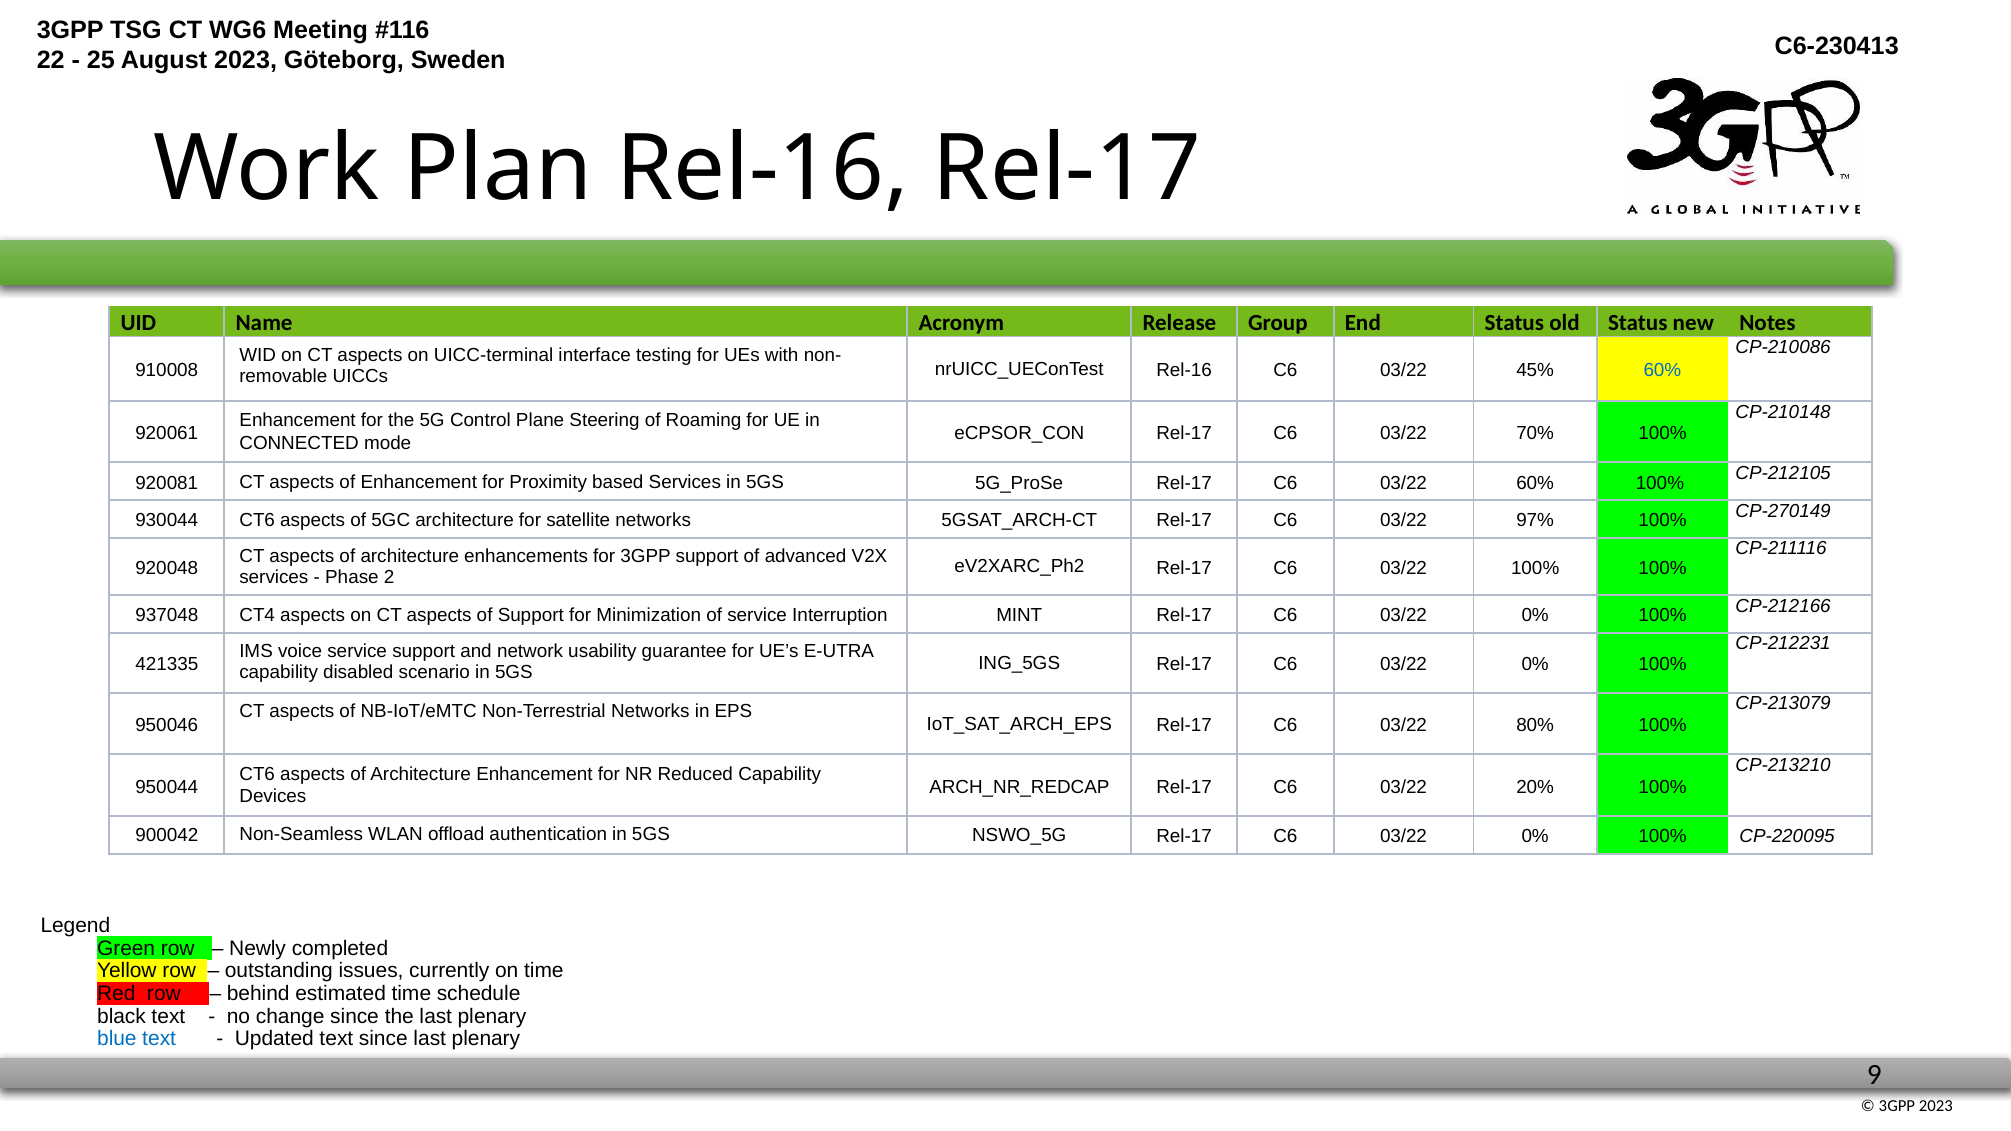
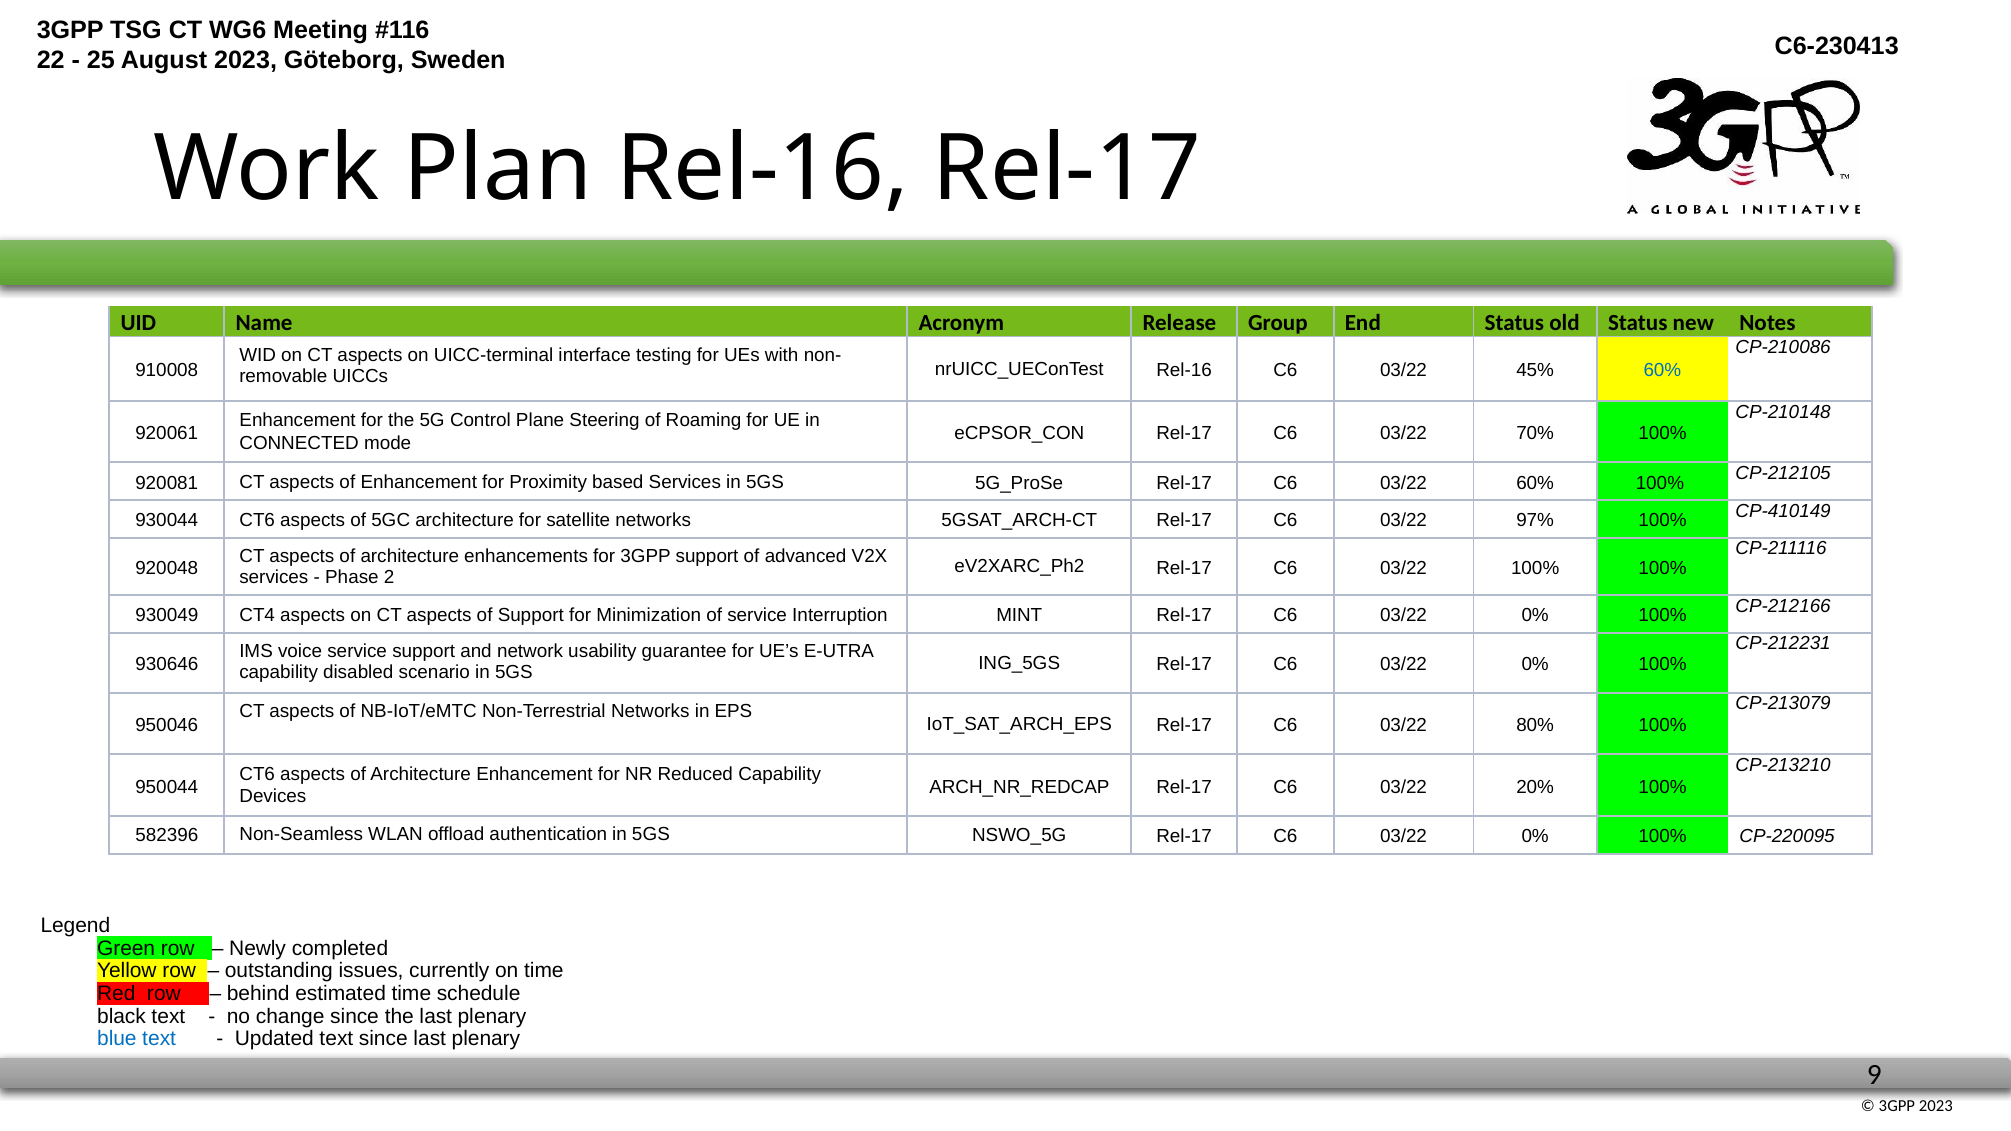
CP-270149: CP-270149 -> CP-410149 (1783, 511)
937048: 937048 -> 930049 (167, 616)
421335: 421335 -> 930646 (167, 665)
900042: 900042 -> 582396 (167, 836)
